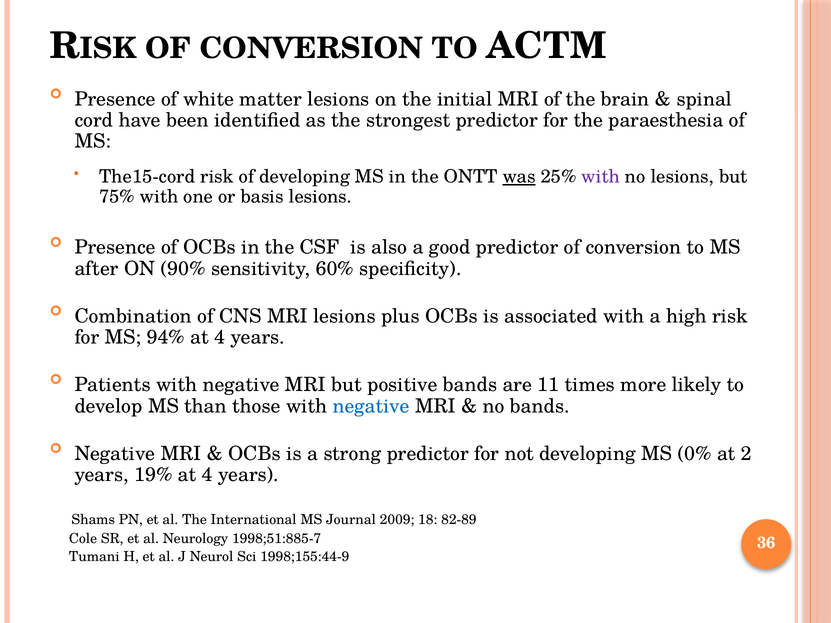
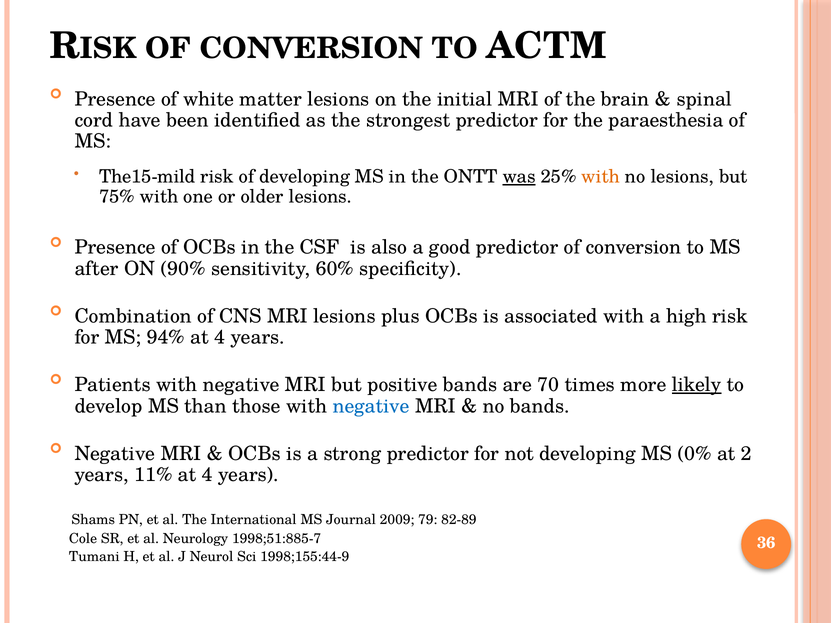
The15-cord: The15-cord -> The15-mild (147, 177)
with colour: purple -> orange (601, 177)
basis: basis -> older (262, 197)
11: 11 -> 70 (548, 385)
likely underline: none -> present (697, 385)
19%: 19% -> 11% (153, 475)
18: 18 -> 79 (428, 520)
